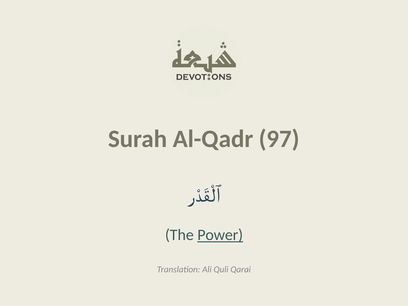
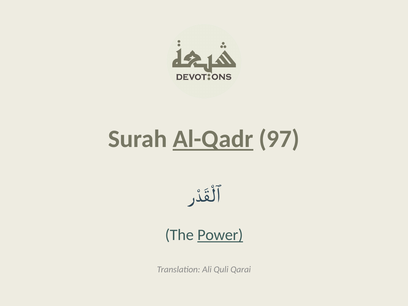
Al-Qadr underline: none -> present (213, 139)
